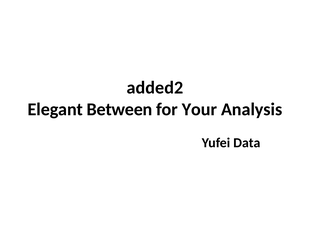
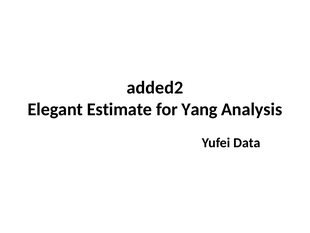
Between: Between -> Estimate (120, 109)
Your: Your -> Yang (199, 109)
